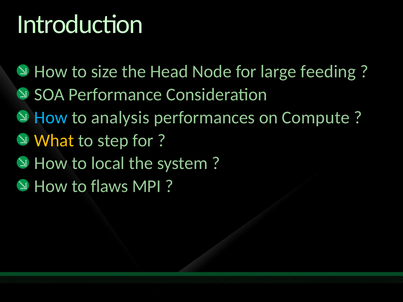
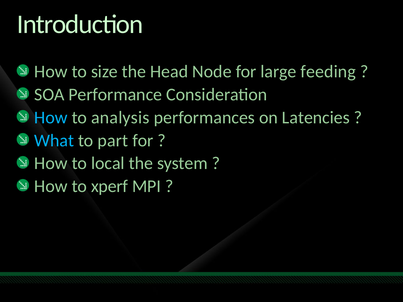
Compute: Compute -> Latencies (316, 118)
What colour: yellow -> light blue (54, 141)
step: step -> part (113, 141)
flaws: flaws -> xperf (110, 186)
